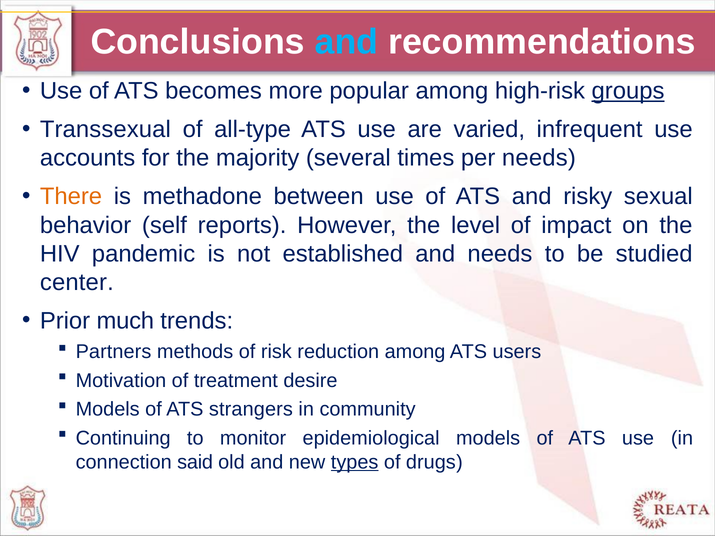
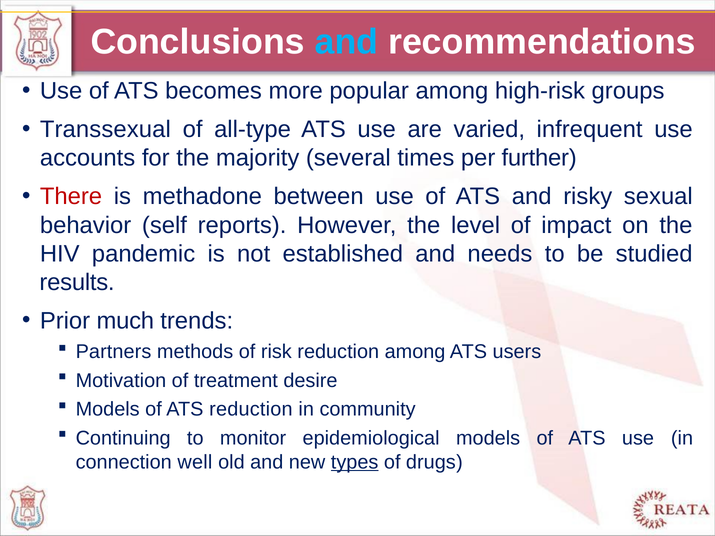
groups underline: present -> none (628, 91)
per needs: needs -> further (539, 158)
There colour: orange -> red (71, 197)
center: center -> results (77, 283)
ATS strangers: strangers -> reduction (251, 410)
said: said -> well (195, 462)
